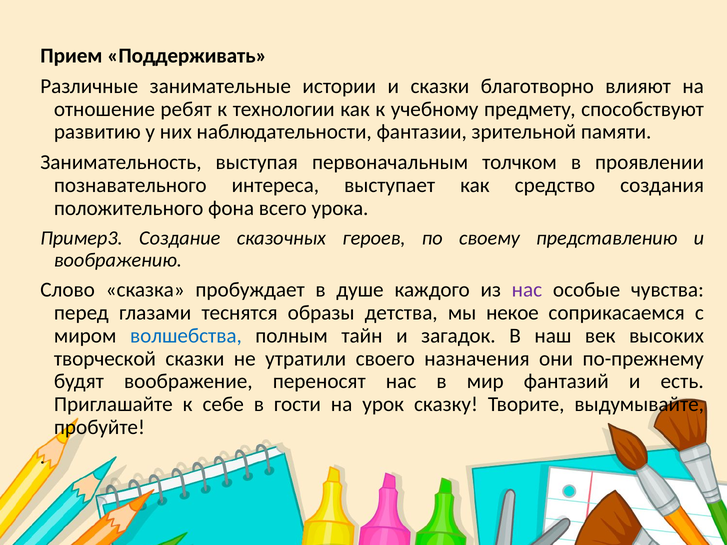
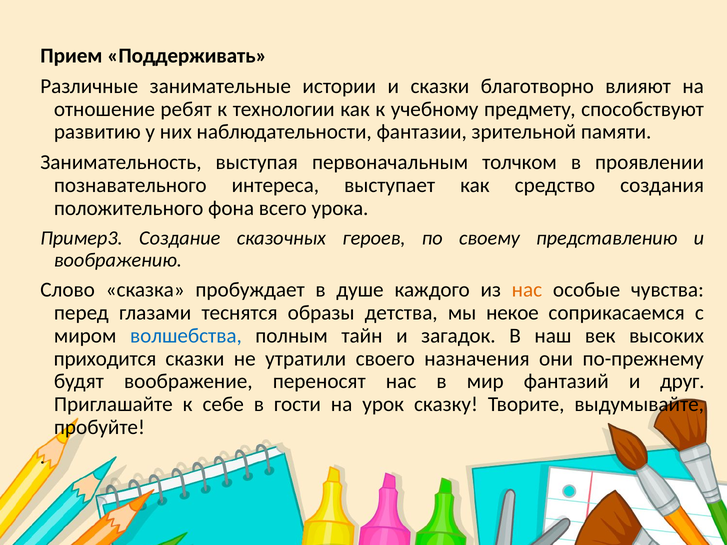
нас colour: purple -> orange (527, 290)
творческой: творческой -> приходится (105, 359)
есть: есть -> друг (682, 382)
